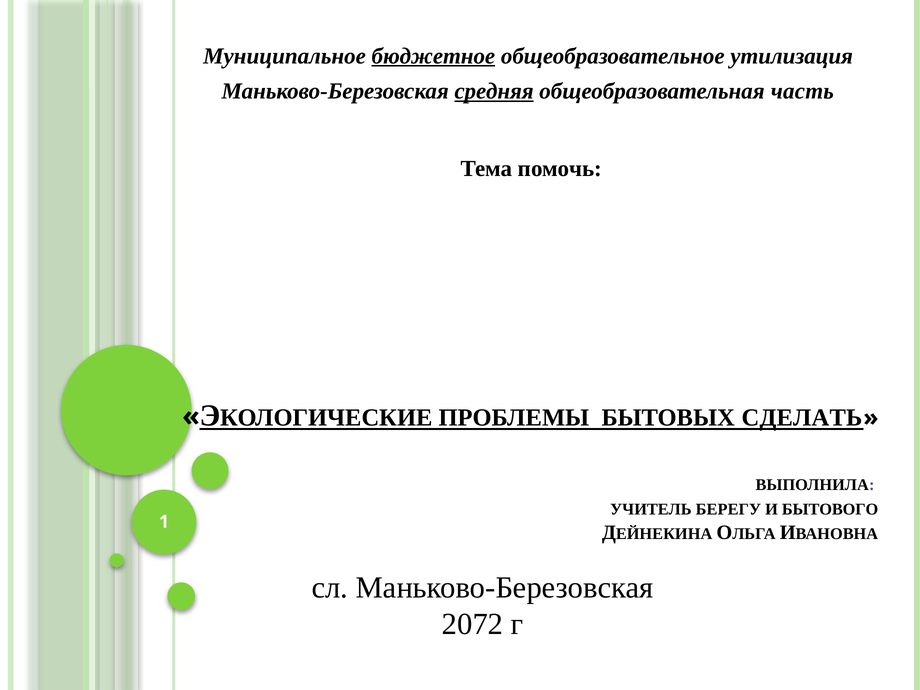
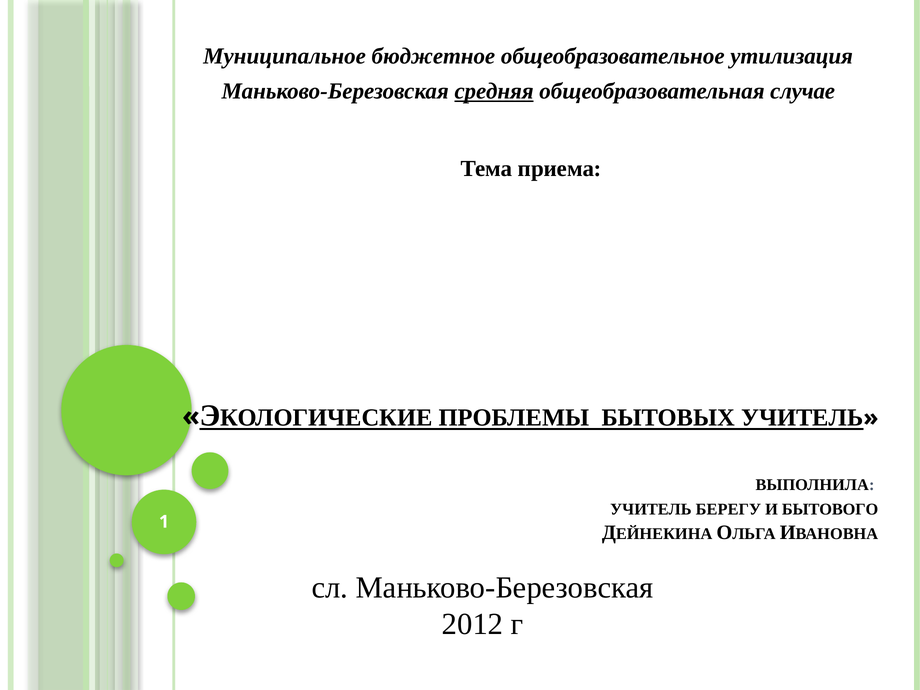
бюджетное underline: present -> none (433, 56)
часть: часть -> случае (803, 91)
помочь: помочь -> приема (560, 169)
БЫТОВЫХ СДЕЛАТЬ: СДЕЛАТЬ -> УЧИТЕЛЬ (802, 418)
2072: 2072 -> 2012 (473, 624)
